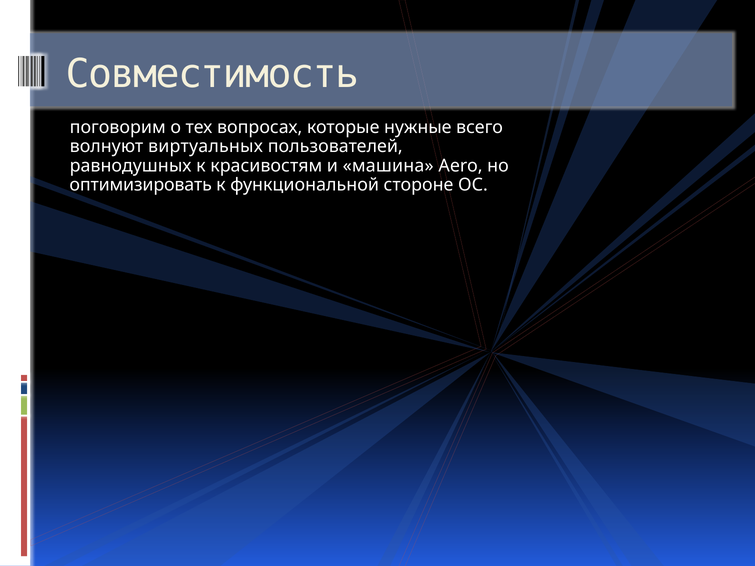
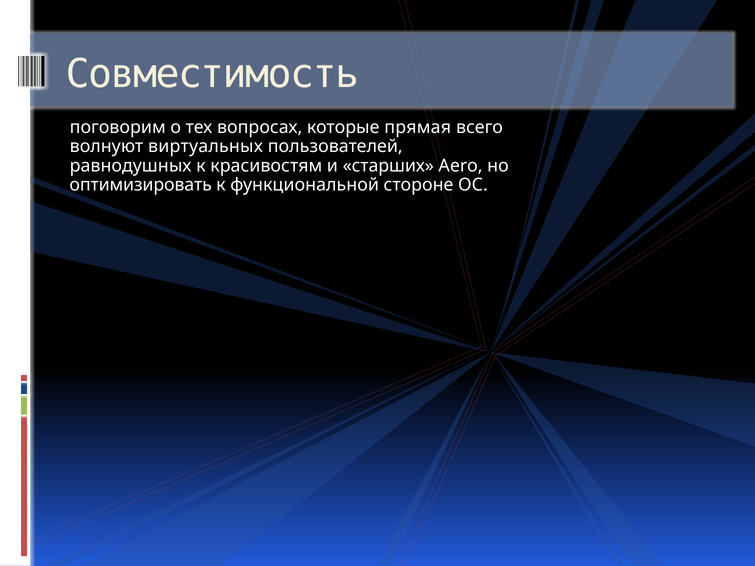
нужные: нужные -> прямая (418, 127)
машина: машина -> старших (388, 166)
